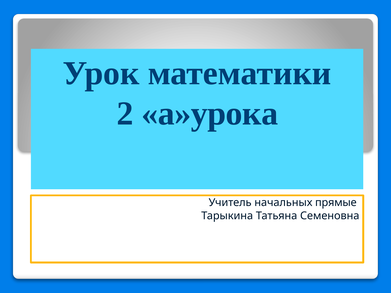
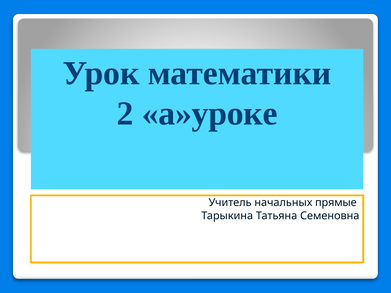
а»урока: а»урока -> а»уроке (210, 114)
